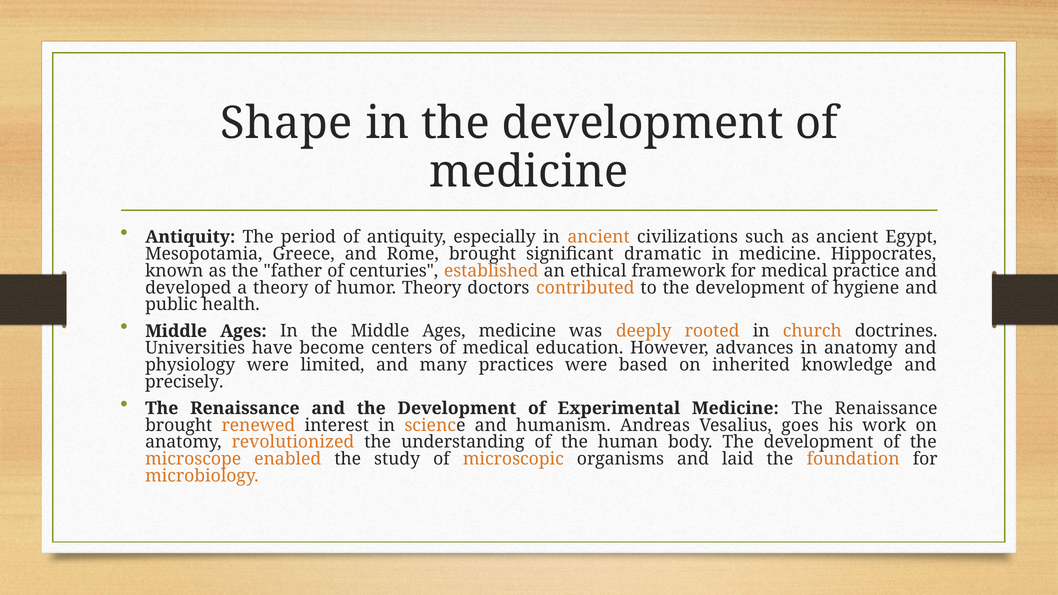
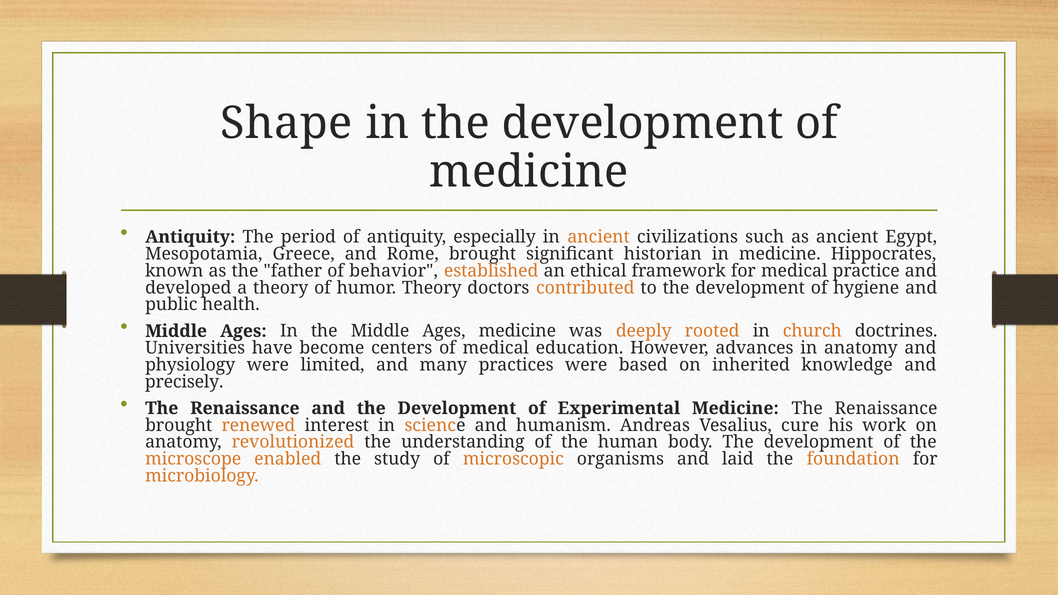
dramatic: dramatic -> historian (663, 254)
centuries: centuries -> behavior (394, 271)
goes: goes -> cure (800, 425)
